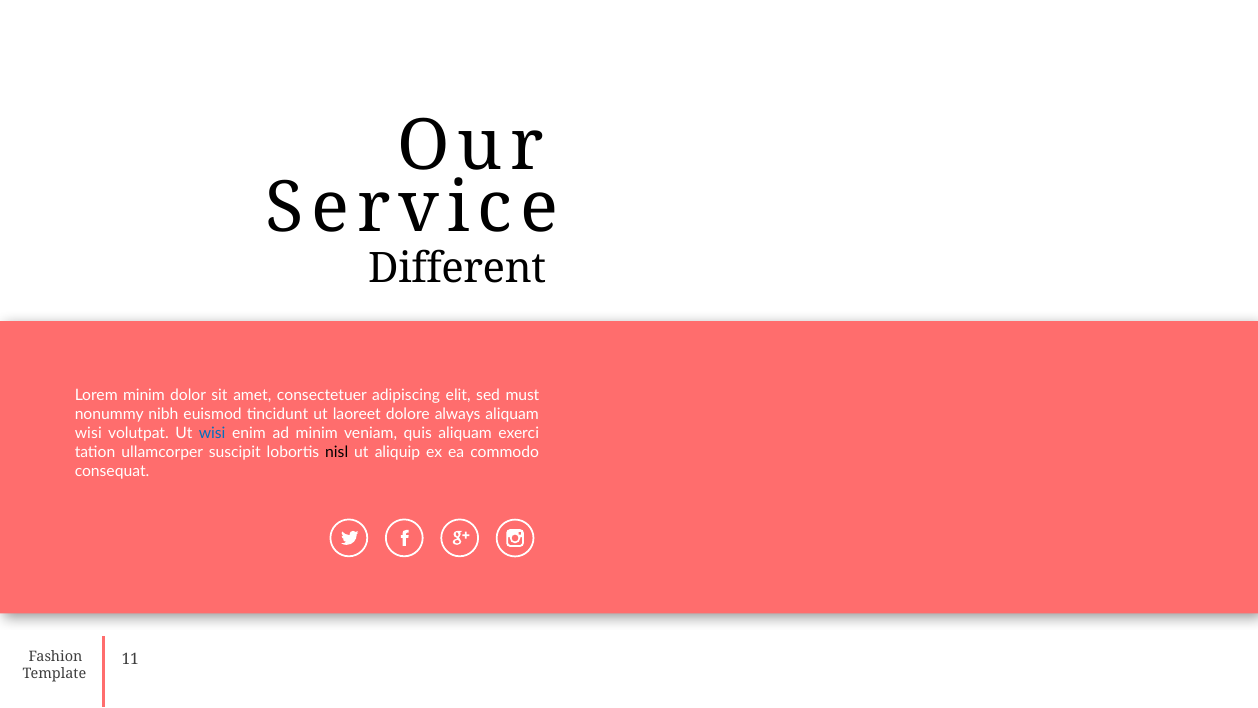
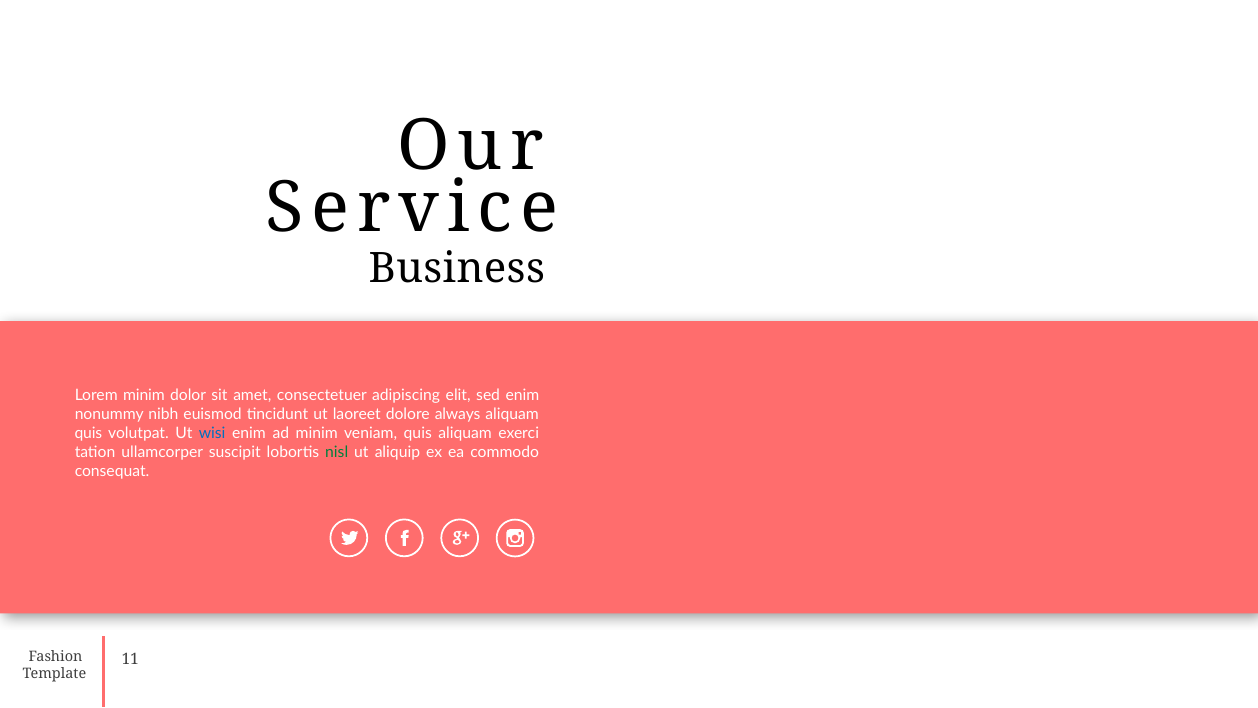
Different: Different -> Business (457, 268)
sed must: must -> enim (522, 395)
wisi: wisi -> quis (88, 433)
nisl colour: black -> green (337, 452)
